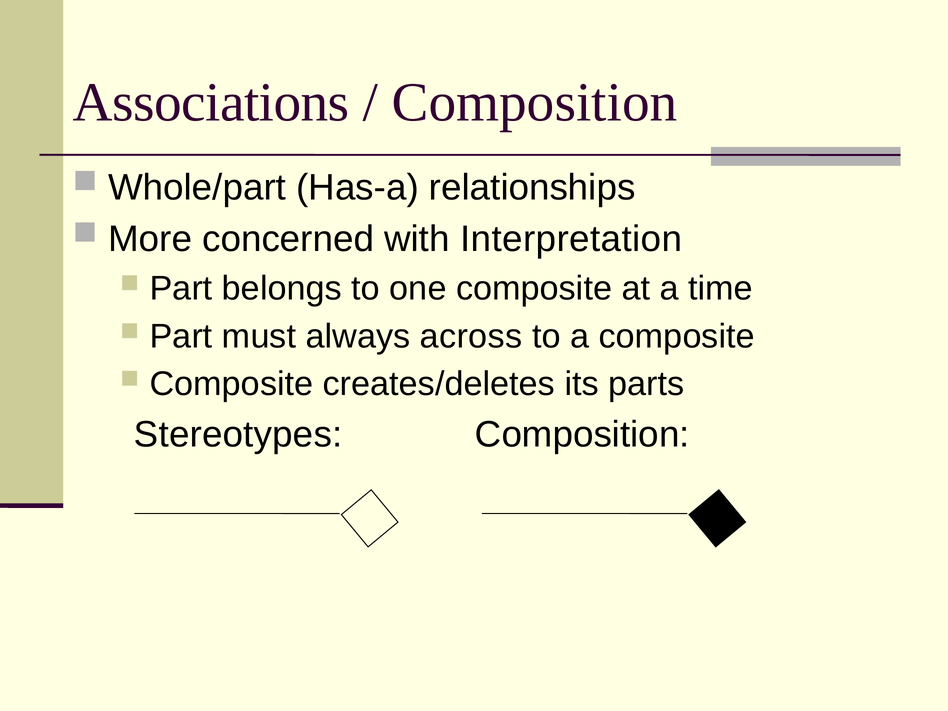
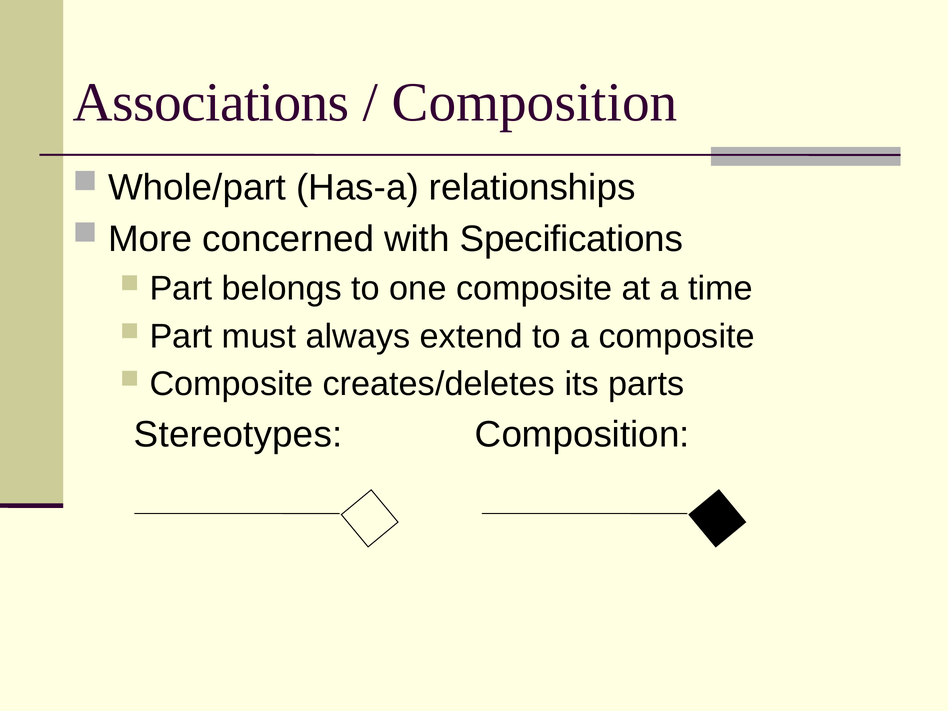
Interpretation: Interpretation -> Specifications (571, 239)
across: across -> extend (471, 336)
